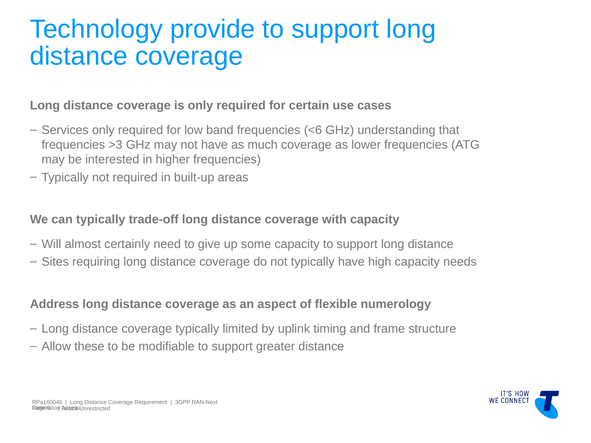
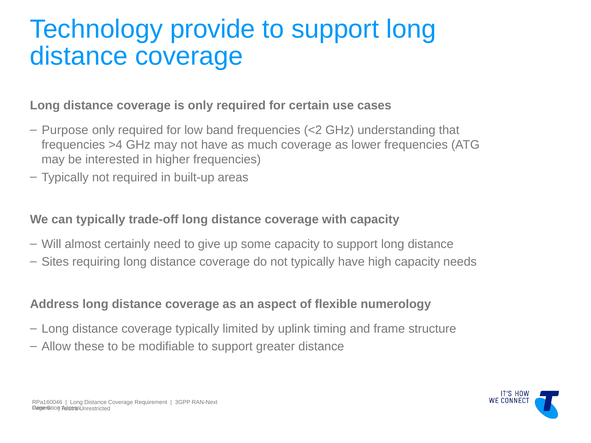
Services: Services -> Purpose (65, 130)
<6: <6 -> <2 (313, 130)
>3: >3 -> >4 (115, 145)
